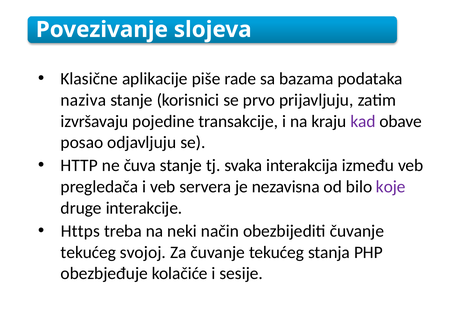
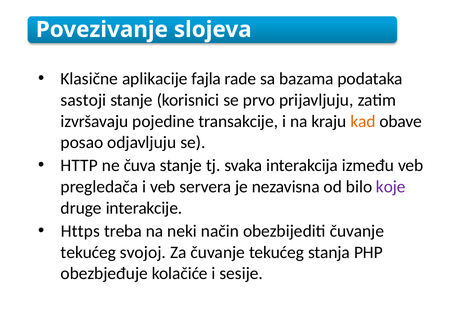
piše: piše -> fajla (206, 79)
naziva: naziva -> sastoji (83, 100)
kad colour: purple -> orange (363, 122)
